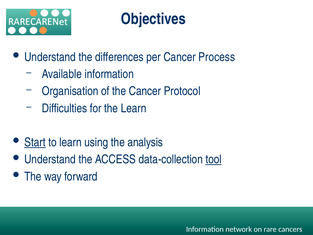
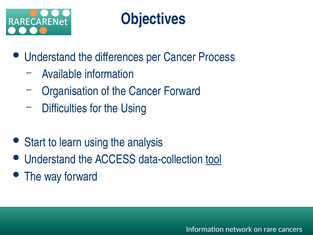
Cancer Protocol: Protocol -> Forward (182, 91)
the Learn: Learn -> Using (134, 108)
Start underline: present -> none (35, 142)
